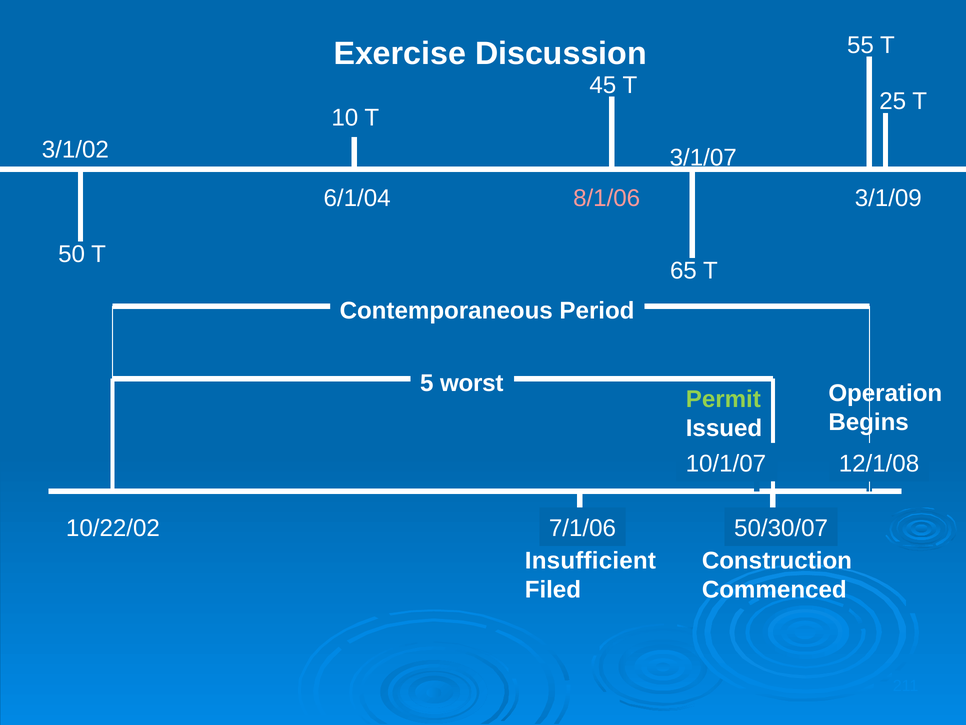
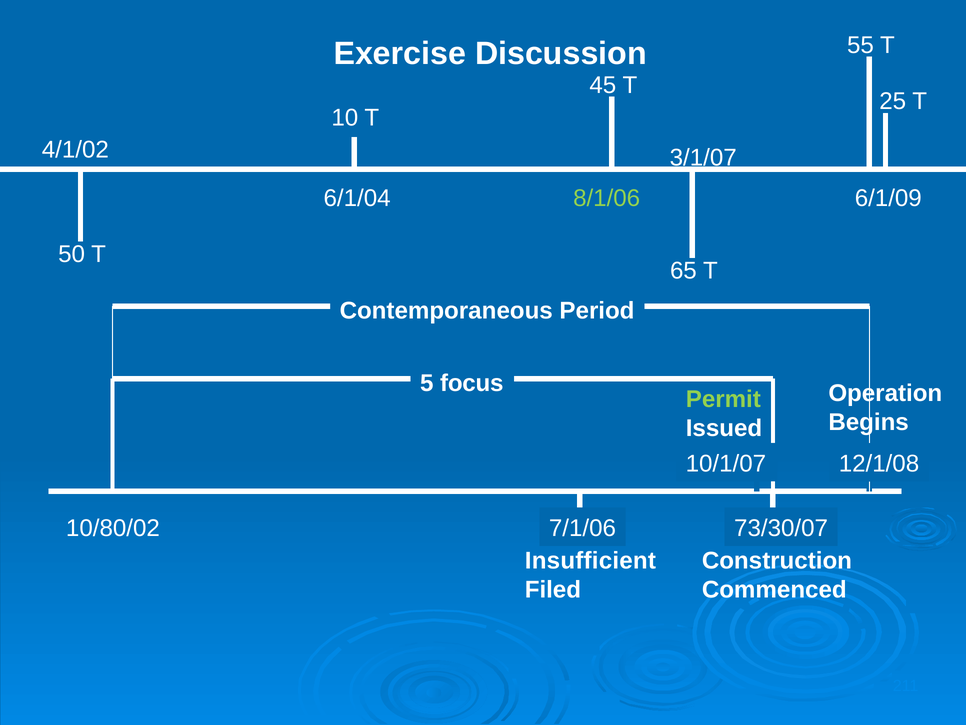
3/1/02: 3/1/02 -> 4/1/02 (75, 150)
8/1/06 colour: pink -> light green (607, 198)
3/1/09: 3/1/09 -> 6/1/09 (888, 198)
worst: worst -> focus (472, 383)
10/22/02: 10/22/02 -> 10/80/02 (113, 528)
50/30/07: 50/30/07 -> 73/30/07 (781, 528)
